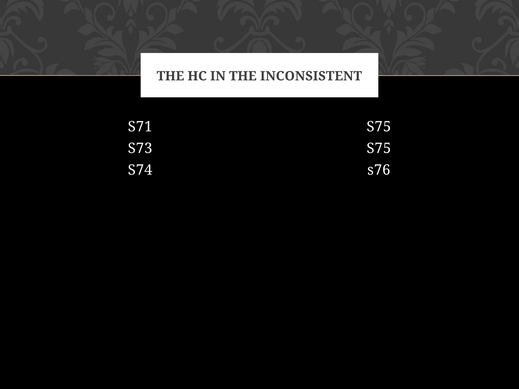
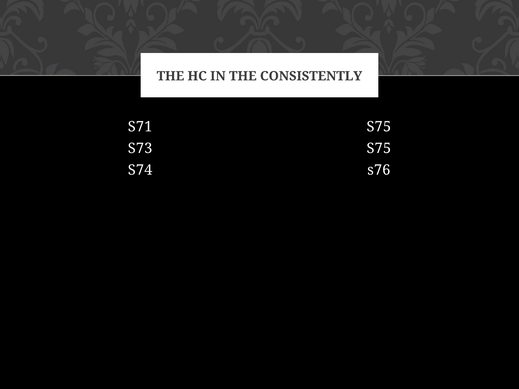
INCONSISTENT: INCONSISTENT -> CONSISTENTLY (311, 76)
